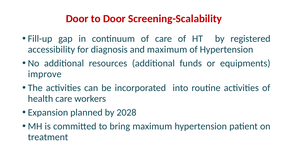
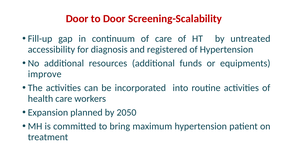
registered: registered -> untreated (250, 39)
and maximum: maximum -> registered (167, 49)
2028: 2028 -> 2050 (126, 112)
